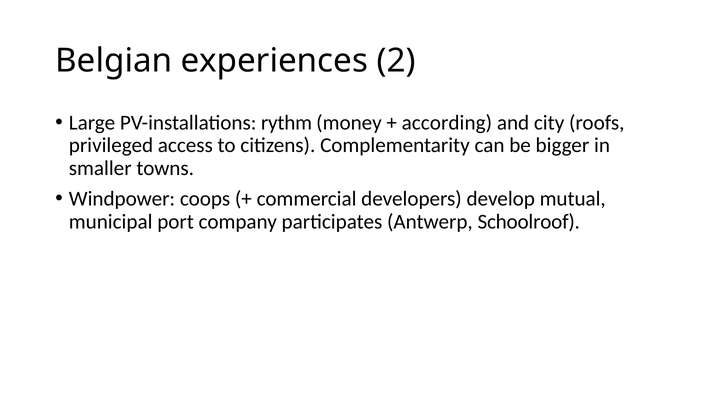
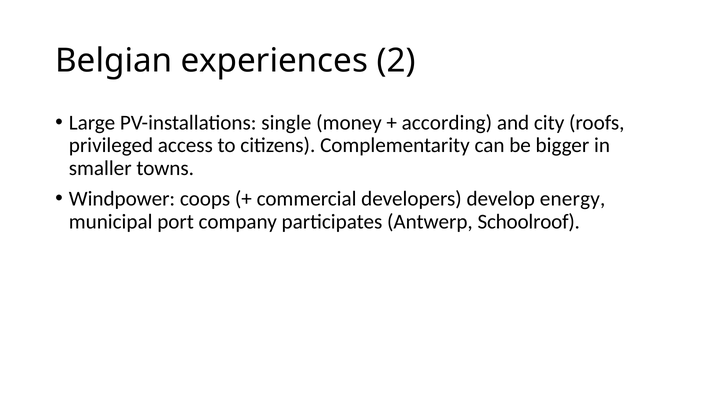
rythm: rythm -> single (286, 123)
mutual: mutual -> energy (573, 199)
